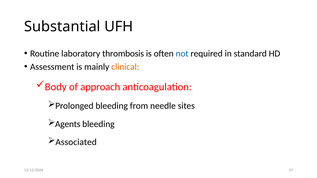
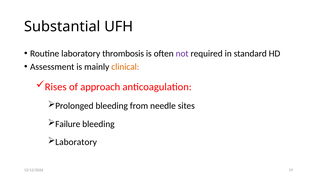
not colour: blue -> purple (182, 54)
Body: Body -> Rises (56, 87)
Agents: Agents -> Failure (68, 124)
Associated: Associated -> Laboratory (76, 142)
